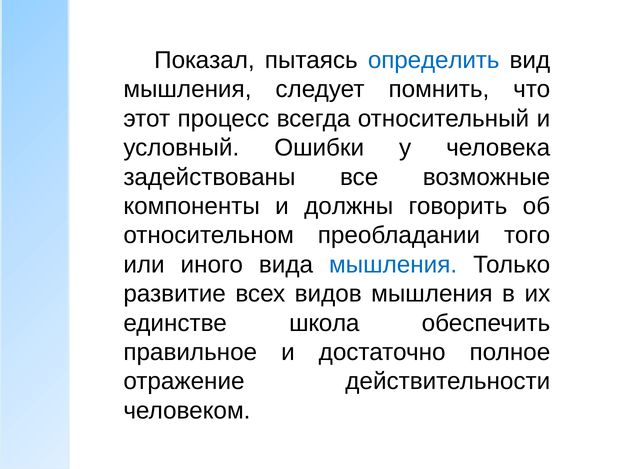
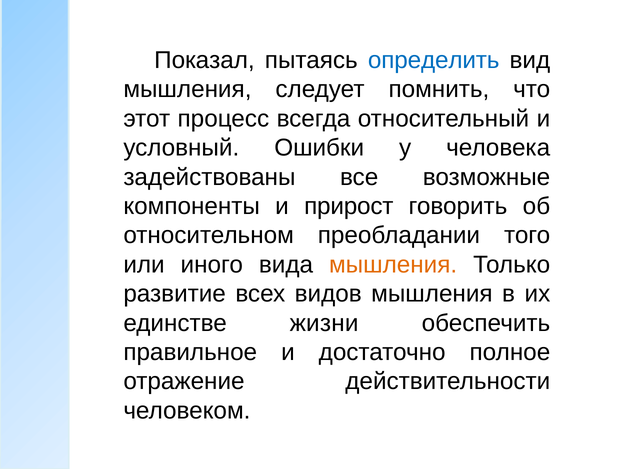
должны: должны -> прирост (349, 206)
мышления colour: blue -> orange (393, 264)
школа: школа -> жизни (324, 323)
